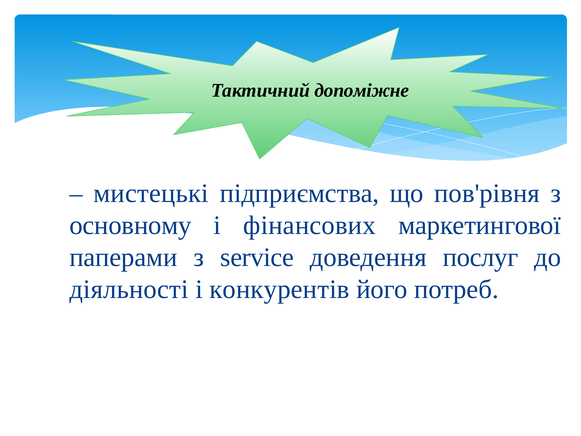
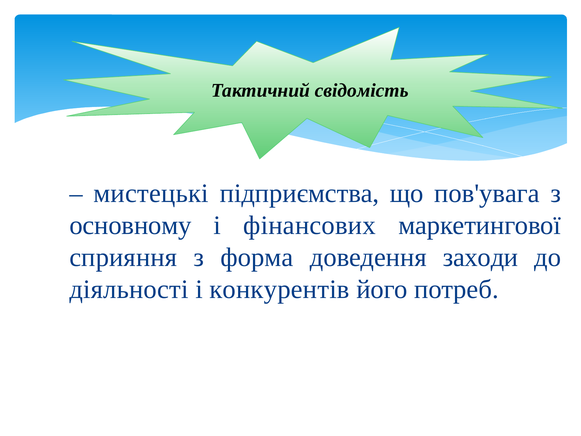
допоміжне: допоміжне -> свідомість (362, 90)
пов'рівня: пов'рівня -> пов'увага (487, 193)
паперами: паперами -> сприяння (123, 257)
service: service -> форма (257, 257)
послуг: послуг -> заходи (481, 257)
